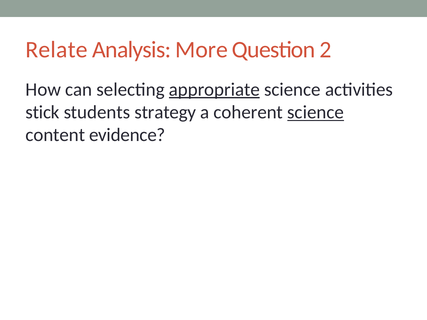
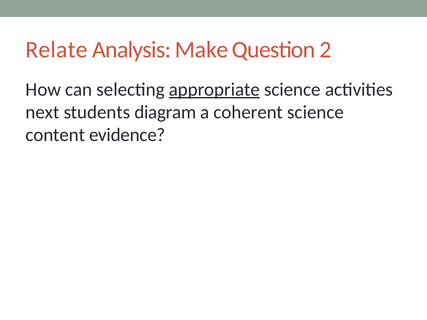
More: More -> Make (202, 50)
stick: stick -> next (43, 112)
strategy: strategy -> diagram (165, 112)
science underline: present -> none (316, 112)
